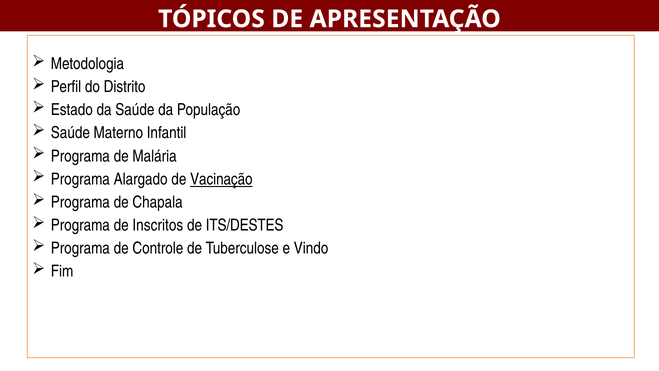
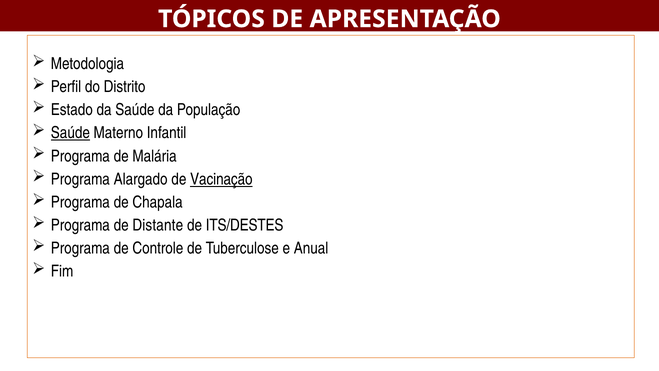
Saúde underline: none -> present (70, 133)
Inscritos: Inscritos -> Distante (158, 225)
Vindo: Vindo -> Anual (311, 248)
